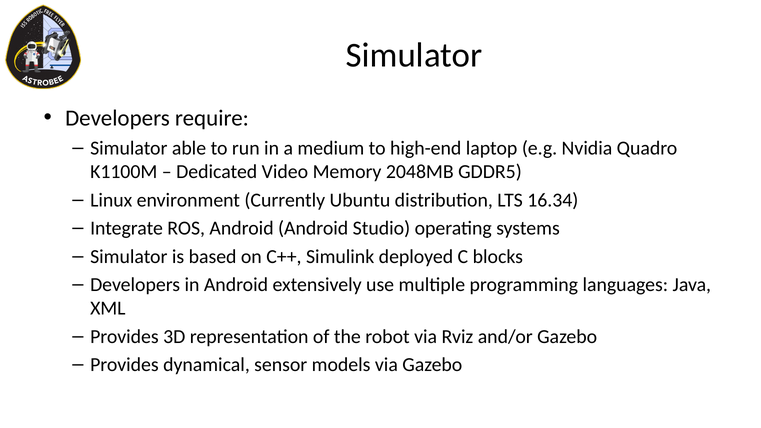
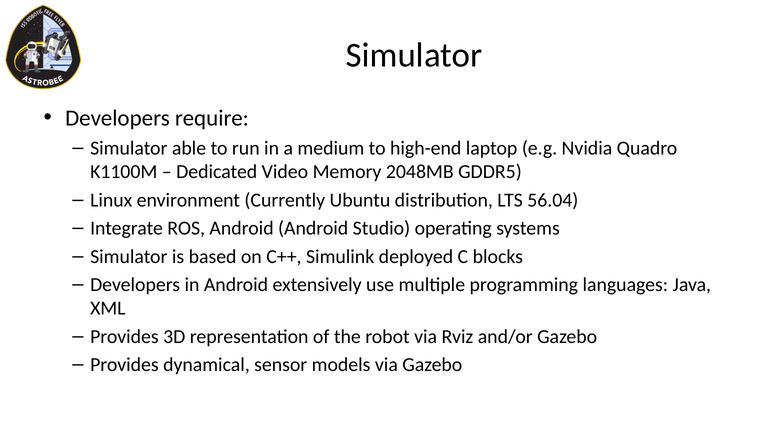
16.34: 16.34 -> 56.04 (553, 200)
